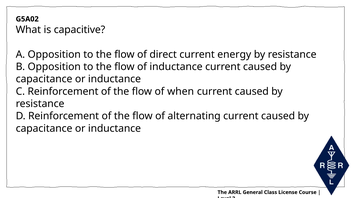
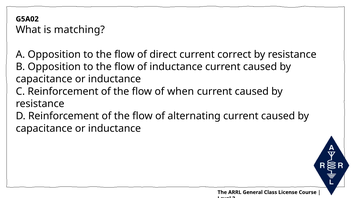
capacitive: capacitive -> matching (79, 30)
energy: energy -> correct (234, 54)
